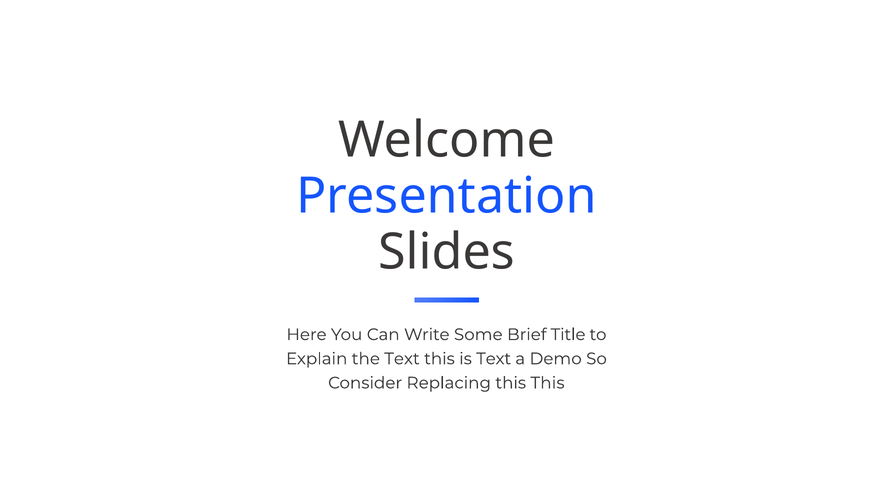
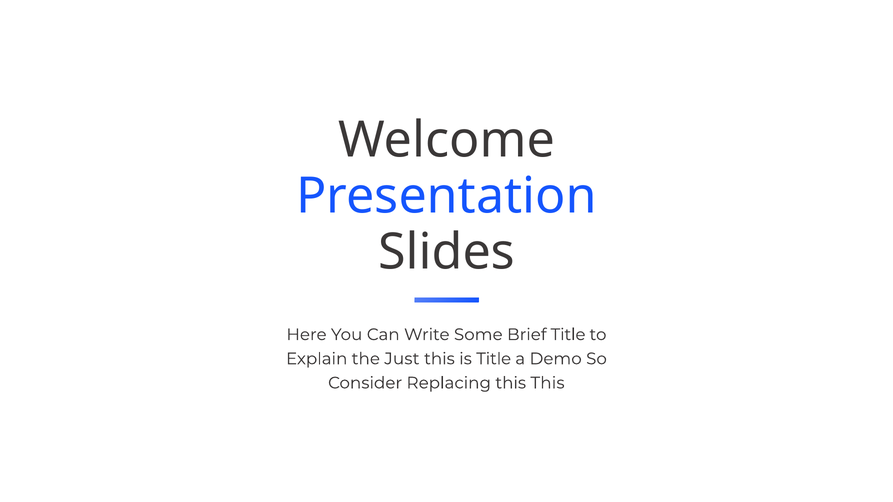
the Text: Text -> Just (402, 359)
is Text: Text -> Title (494, 359)
